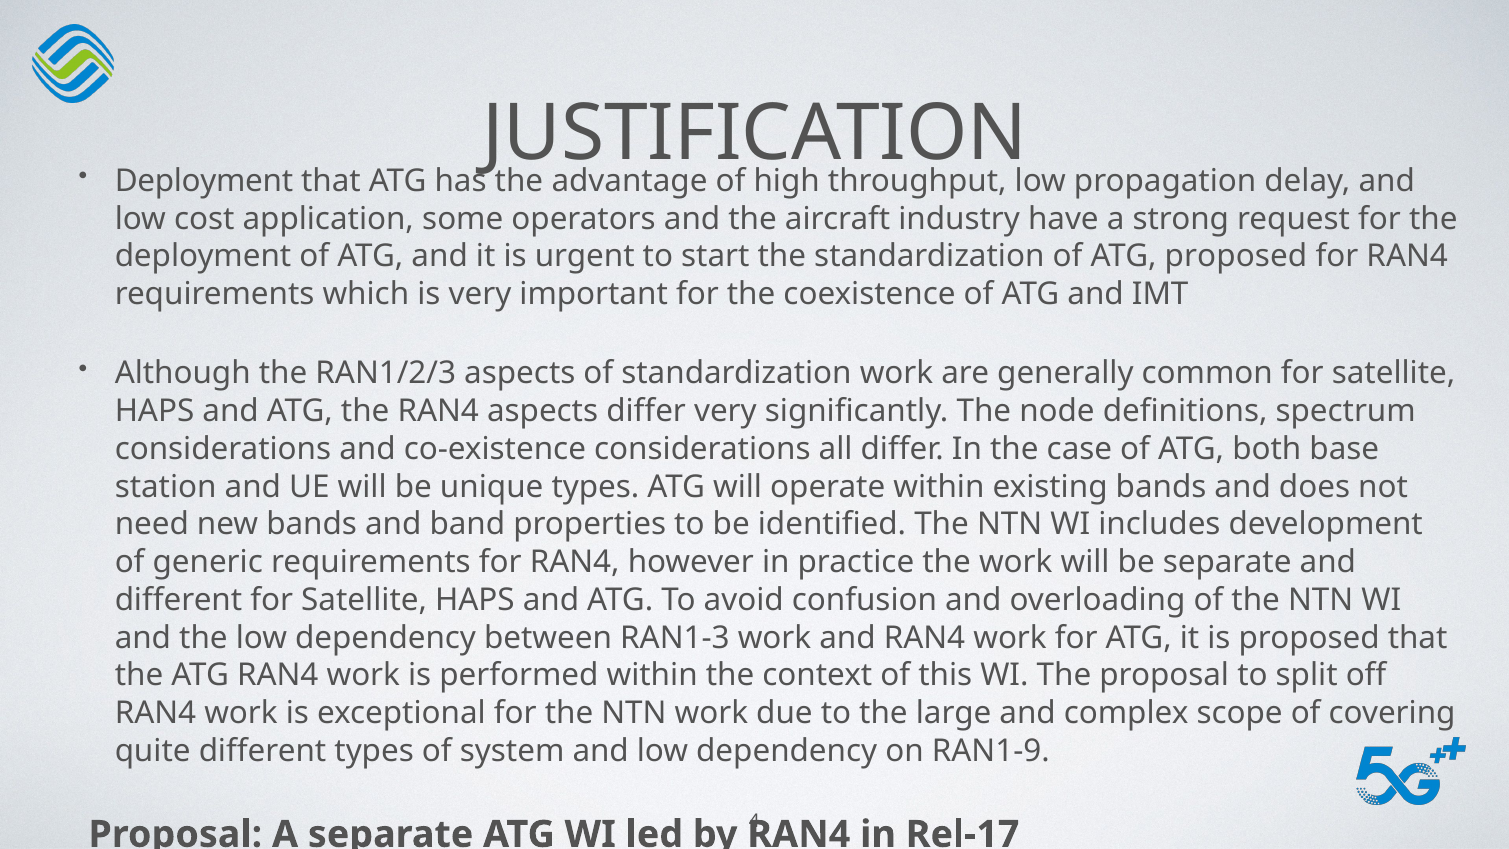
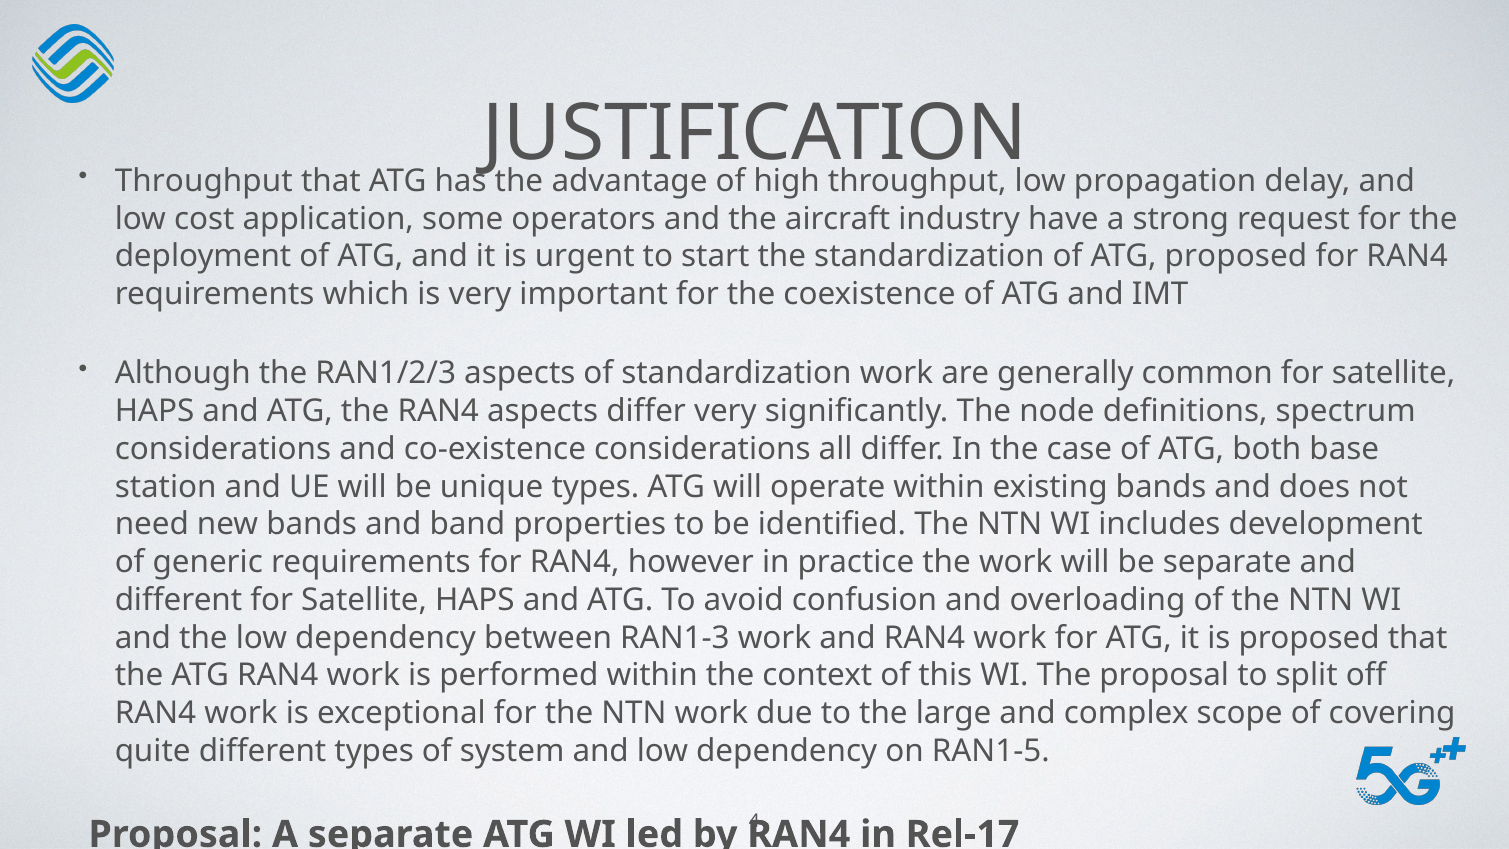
Deployment: Deployment -> Throughput (204, 181)
RAN1-9: RAN1-9 -> RAN1-5 (991, 751)
